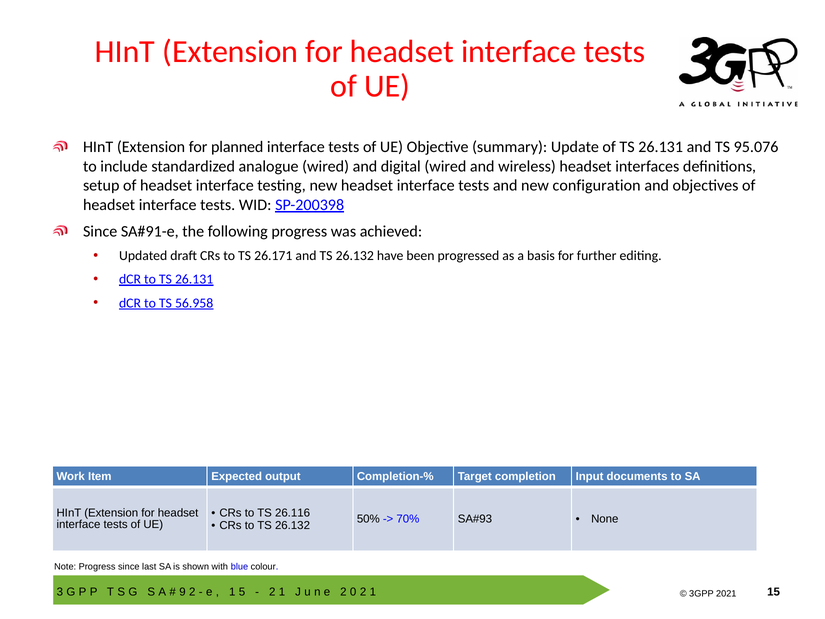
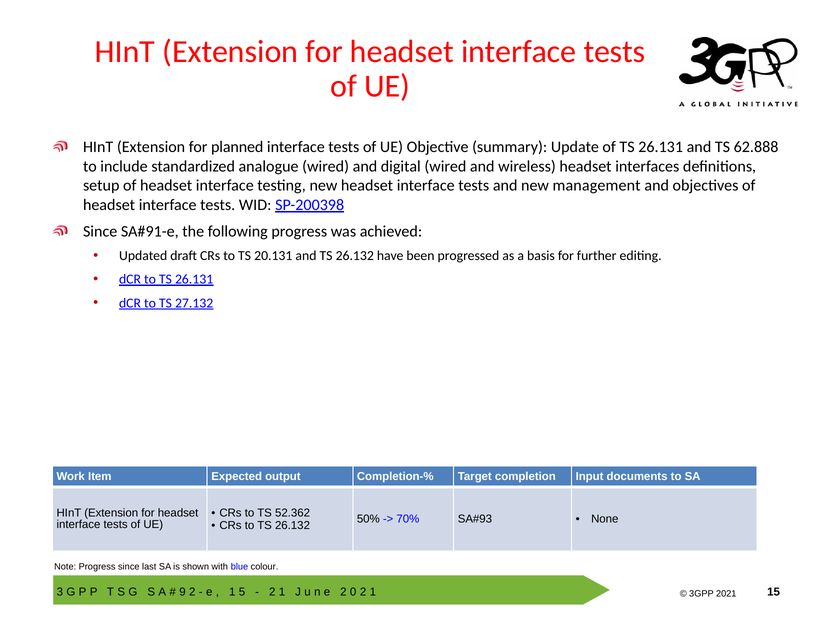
95.076: 95.076 -> 62.888 (756, 147)
configuration: configuration -> management (597, 186)
26.171: 26.171 -> 20.131 (273, 256)
56.958: 56.958 -> 27.132 (194, 303)
26.116: 26.116 -> 52.362 (293, 513)
